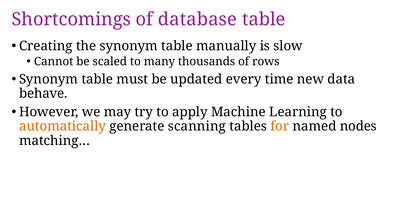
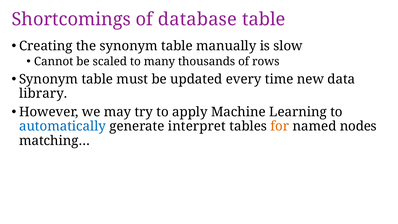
behave: behave -> library (43, 93)
automatically colour: orange -> blue (62, 126)
scanning: scanning -> interpret (197, 126)
